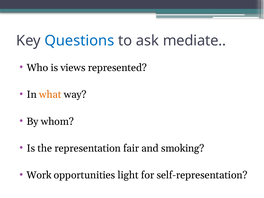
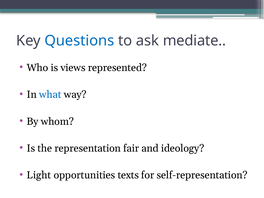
what colour: orange -> blue (50, 95)
smoking: smoking -> ideology (183, 148)
Work: Work -> Light (39, 175)
light: light -> texts (128, 175)
